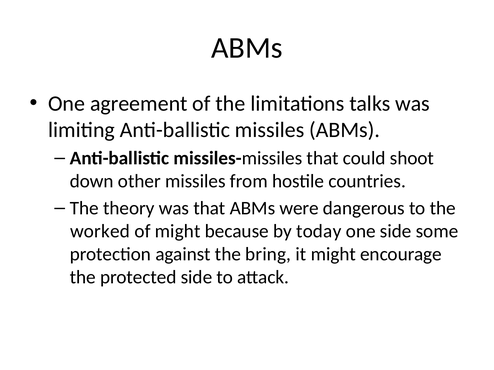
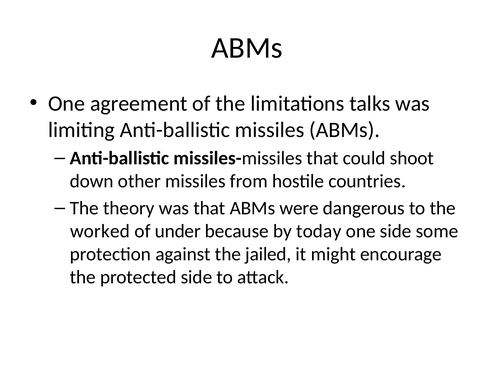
of might: might -> under (178, 231)
bring: bring -> jailed (268, 254)
